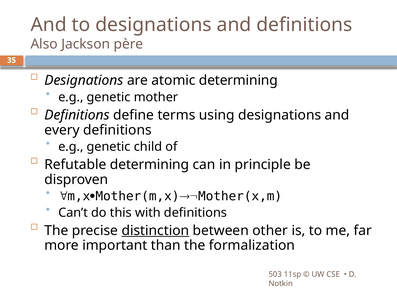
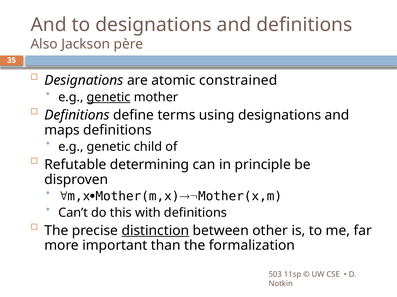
atomic determining: determining -> constrained (238, 81)
genetic underline: none -> present (109, 98)
every: every -> maps (62, 130)
